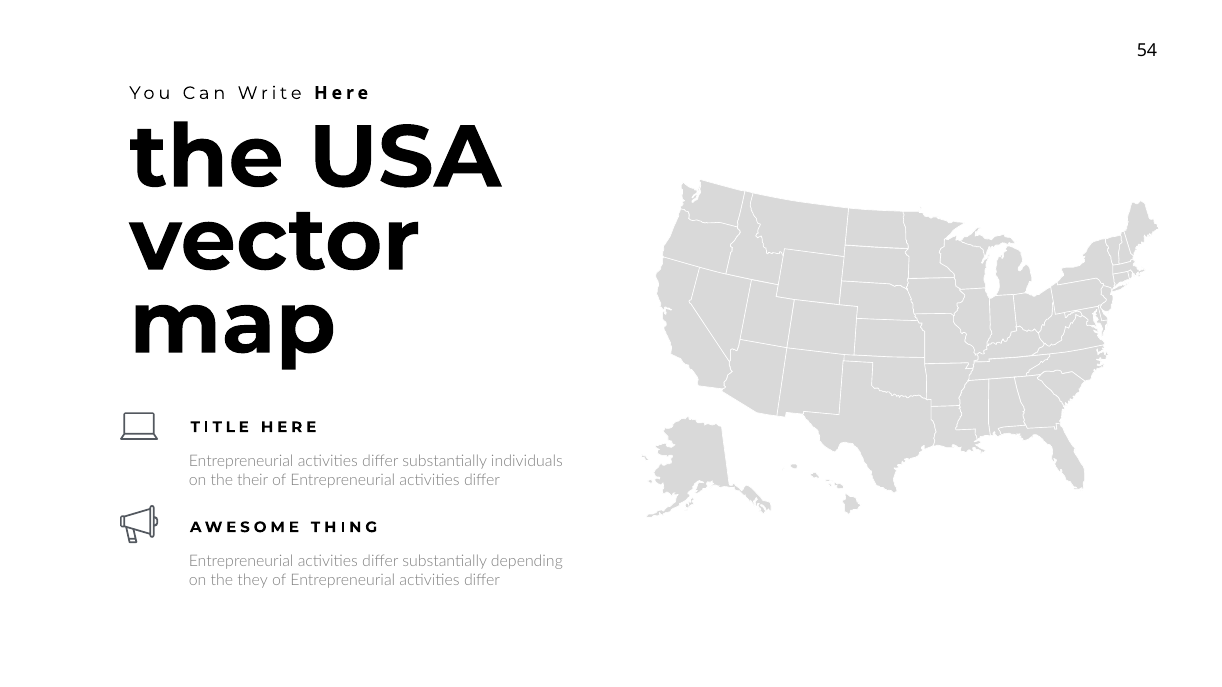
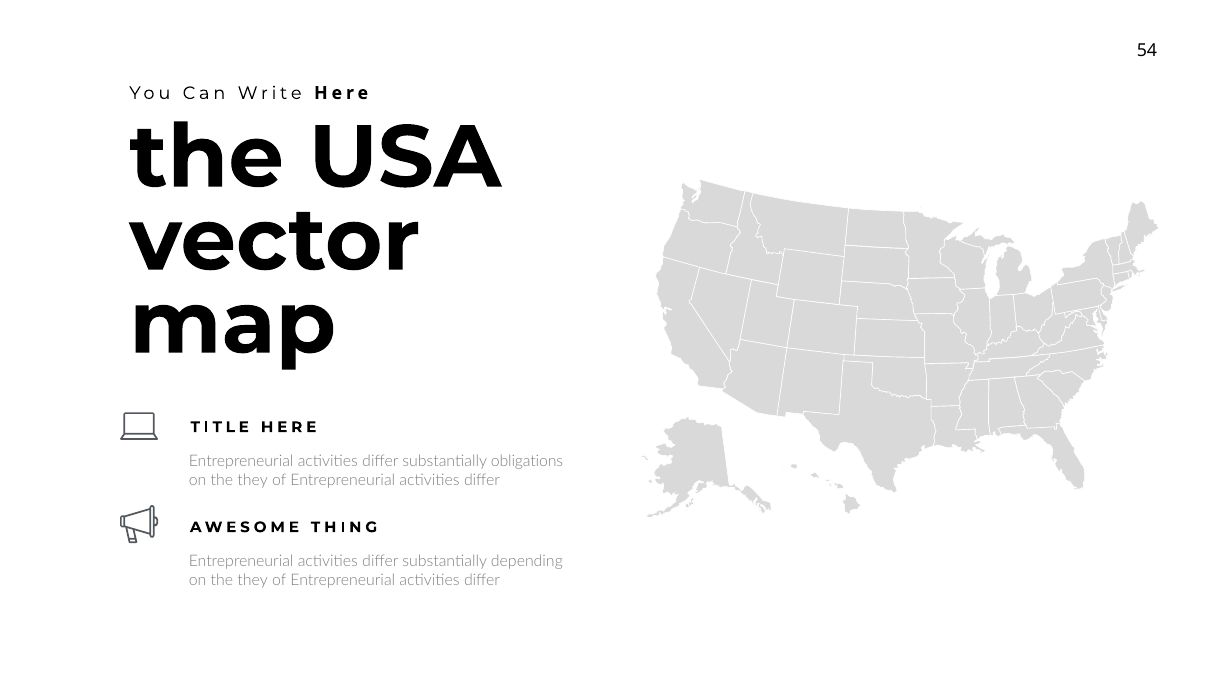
individuals: individuals -> obligations (527, 461)
their: their -> they (253, 480)
